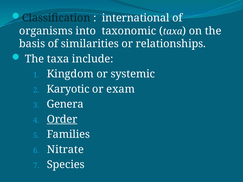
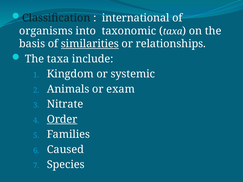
similarities underline: none -> present (90, 44)
Karyotic: Karyotic -> Animals (68, 89)
Genera: Genera -> Nitrate (65, 104)
Nitrate: Nitrate -> Caused (65, 150)
